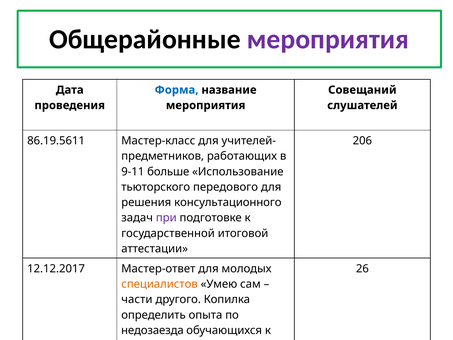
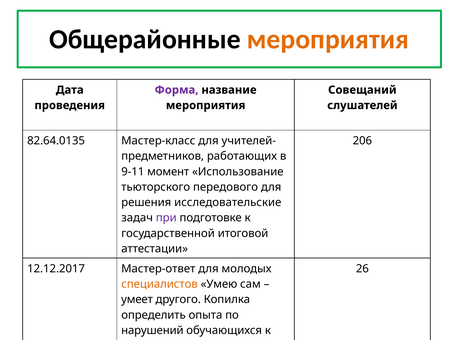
мероприятия colour: purple -> orange (328, 39)
Форма colour: blue -> purple (177, 90)
86.19.5611: 86.19.5611 -> 82.64.0135 (56, 141)
больше: больше -> момент (168, 171)
консультационного: консультационного -> исследовательские (228, 202)
части: части -> умеет (137, 299)
недозаезда: недозаезда -> нарушений (152, 330)
